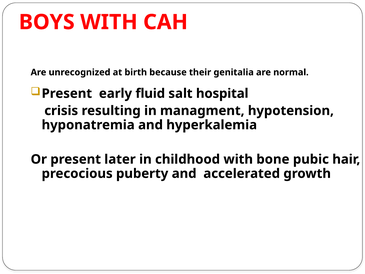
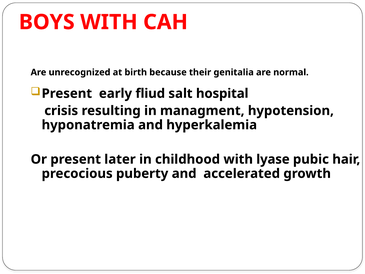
fluid: fluid -> fliud (150, 93)
bone: bone -> lyase (273, 159)
